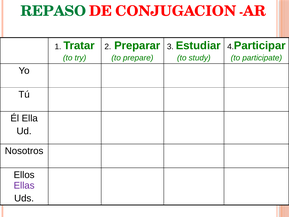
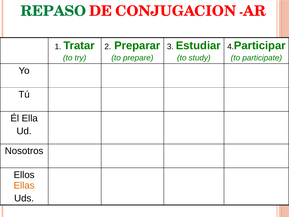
Ellas colour: purple -> orange (24, 185)
